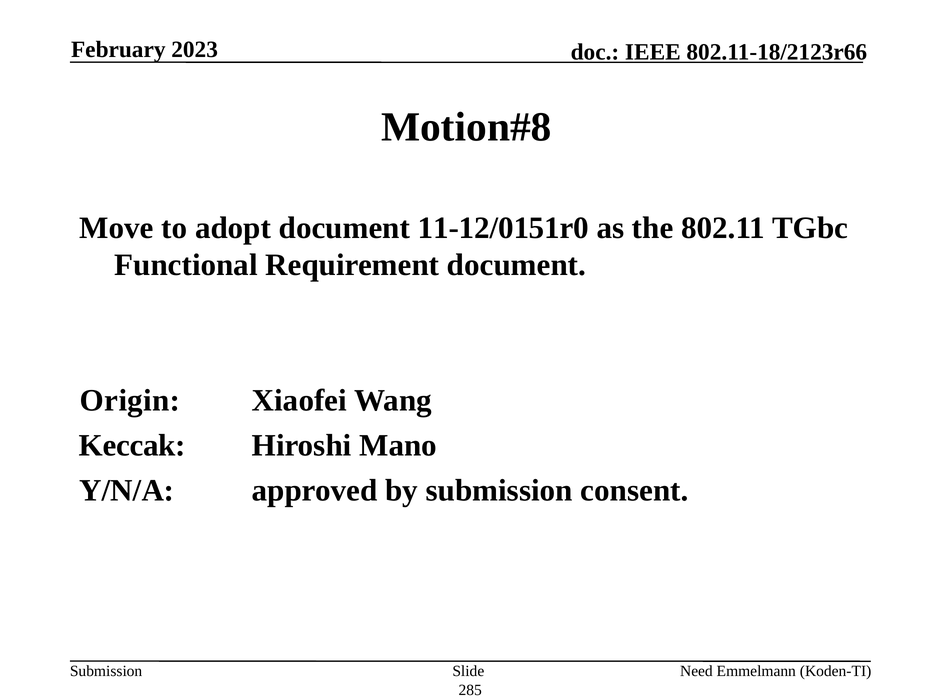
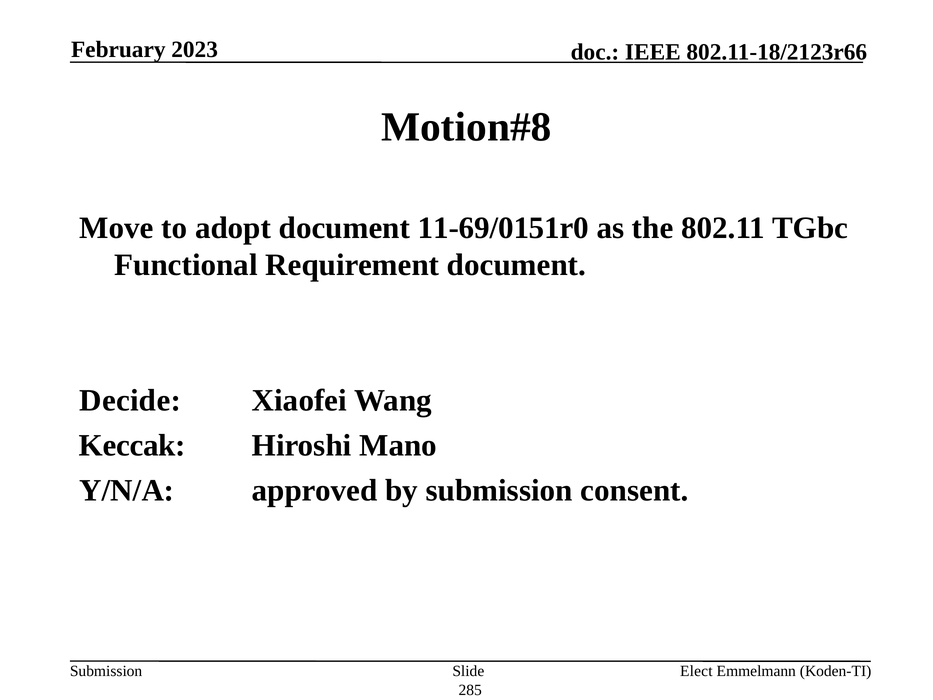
11-12/0151r0: 11-12/0151r0 -> 11-69/0151r0 (503, 228)
Origin: Origin -> Decide (130, 400)
Need: Need -> Elect (696, 671)
